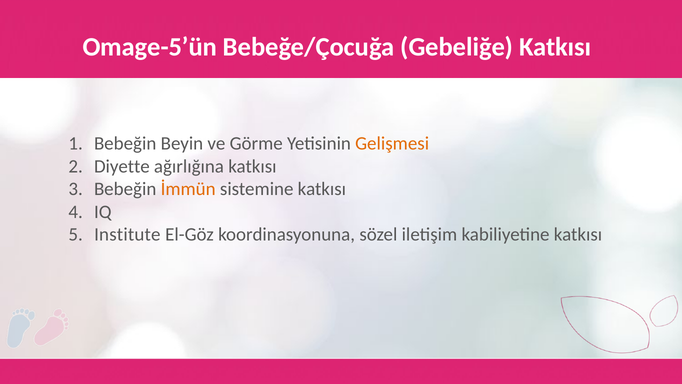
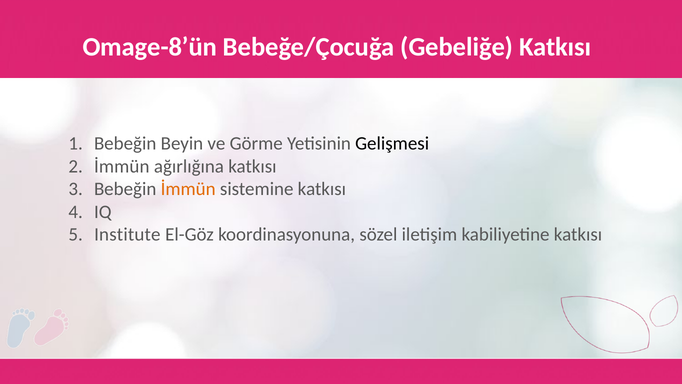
Omage-5’ün: Omage-5’ün -> Omage-8’ün (150, 47)
Gelişmesi colour: orange -> black (392, 143)
Diyette: Diyette -> İmmün (122, 166)
